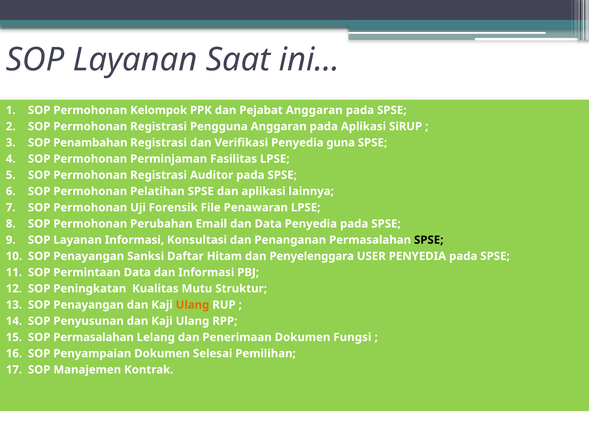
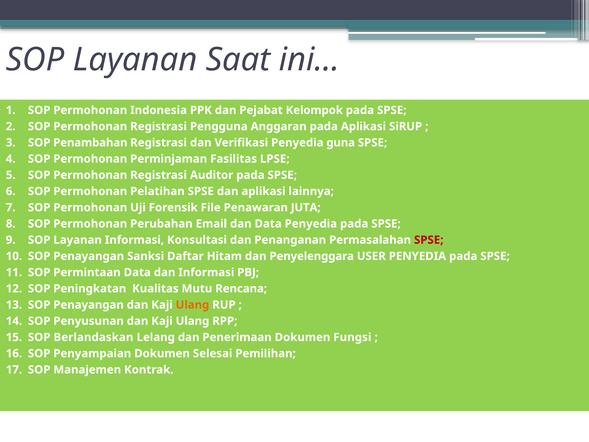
Kelompok: Kelompok -> Indonesia (159, 110)
Pejabat Anggaran: Anggaran -> Kelompok (314, 110)
Penawaran LPSE: LPSE -> JUTA (306, 207)
SPSE colour: black -> red (429, 240)
Struktur: Struktur -> Rencana (241, 288)
SOP Permasalahan: Permasalahan -> Berlandaskan (93, 337)
